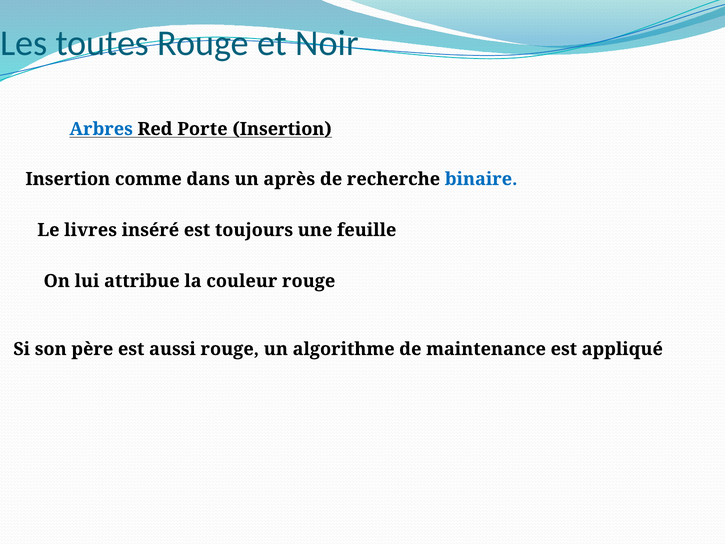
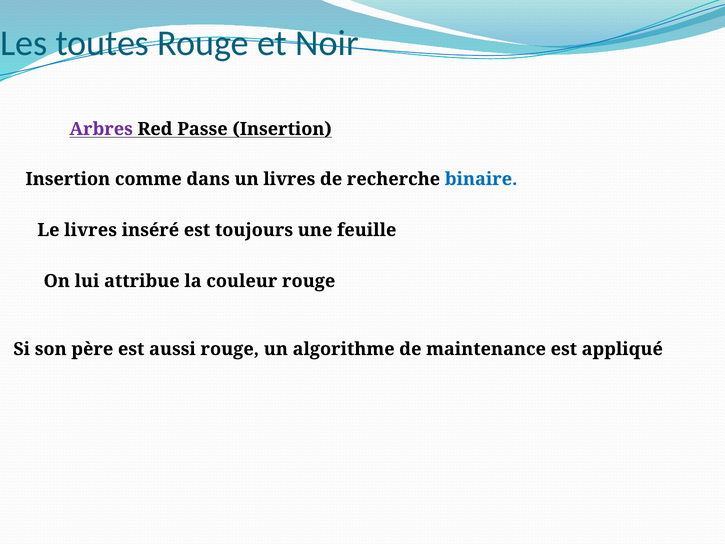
Arbres colour: blue -> purple (101, 129)
Porte: Porte -> Passe (202, 129)
un après: après -> livres (289, 179)
